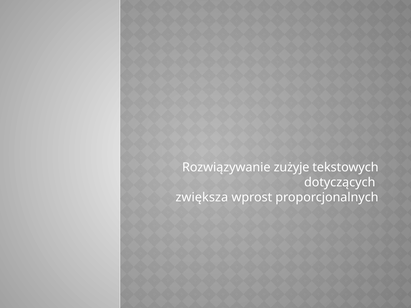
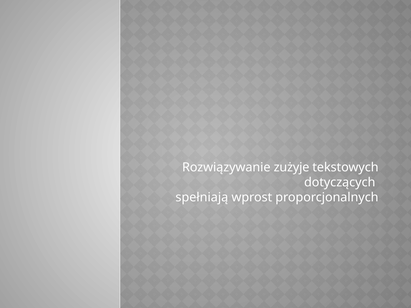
zwiększa: zwiększa -> spełniają (202, 198)
